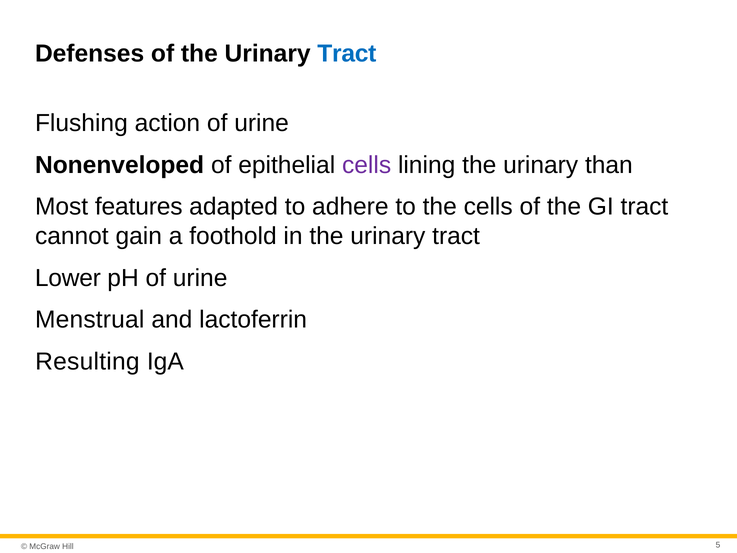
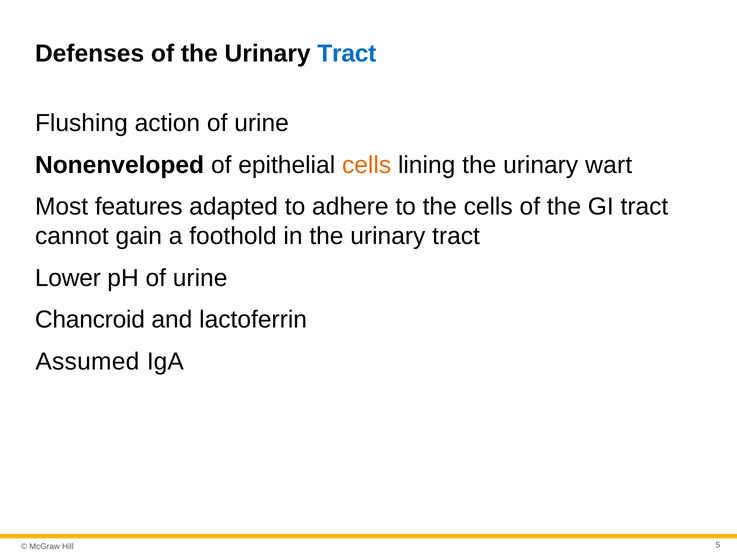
cells colour: purple -> orange (367, 165)
than: than -> wart (609, 165)
Menstrual: Menstrual -> Chancroid (90, 320)
Resulting: Resulting -> Assumed (87, 361)
